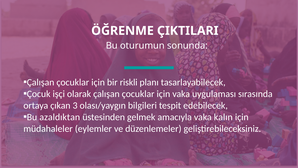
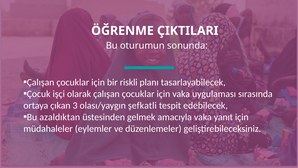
bilgileri: bilgileri -> şefkatli (142, 105)
kalın: kalın -> yanıt (223, 117)
